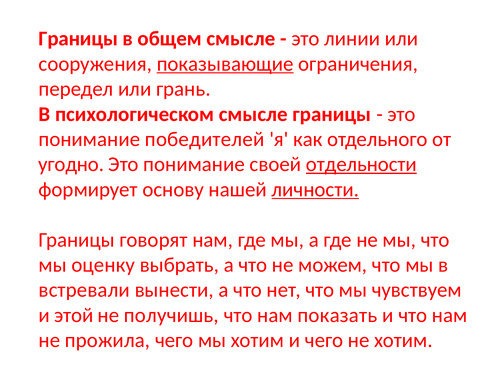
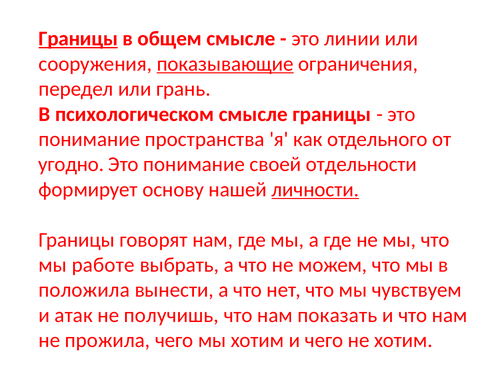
Границы underline: none -> present (78, 39)
победителей: победителей -> пространства (205, 139)
отдельности underline: present -> none (361, 165)
оценку: оценку -> работе (103, 265)
встревали: встревали -> положила (84, 290)
этой: этой -> атак (74, 315)
